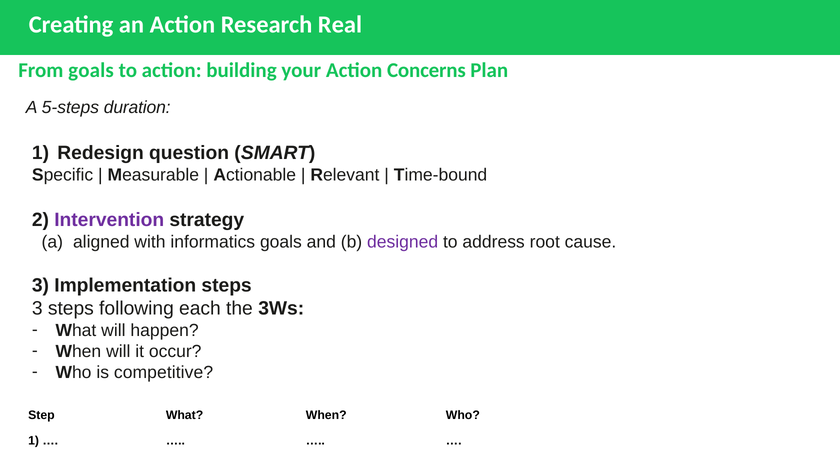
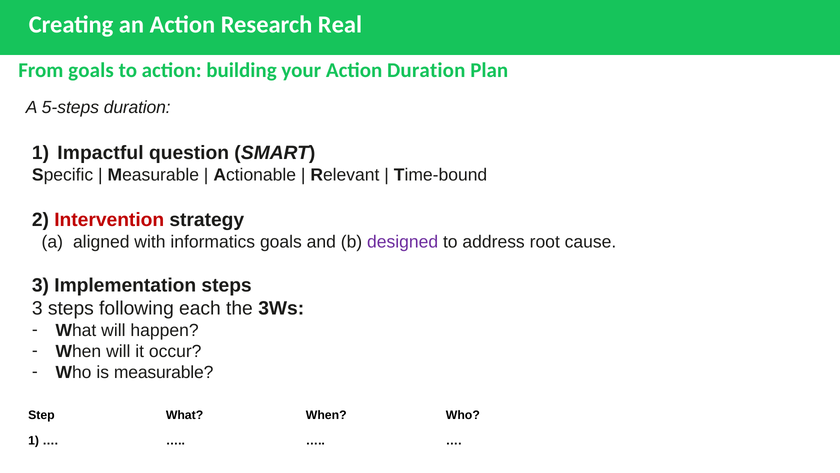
Action Concerns: Concerns -> Duration (426, 70)
Redesign: Redesign -> Impactful (101, 153)
Intervention colour: purple -> red (109, 220)
is competitive: competitive -> measurable (164, 372)
